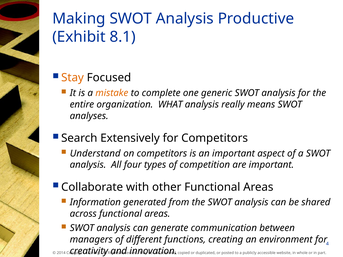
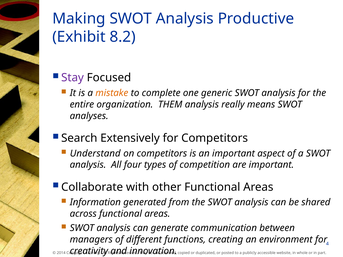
8.1: 8.1 -> 8.2 (123, 37)
Stay colour: orange -> purple (73, 78)
WHAT: WHAT -> THEM (170, 105)
